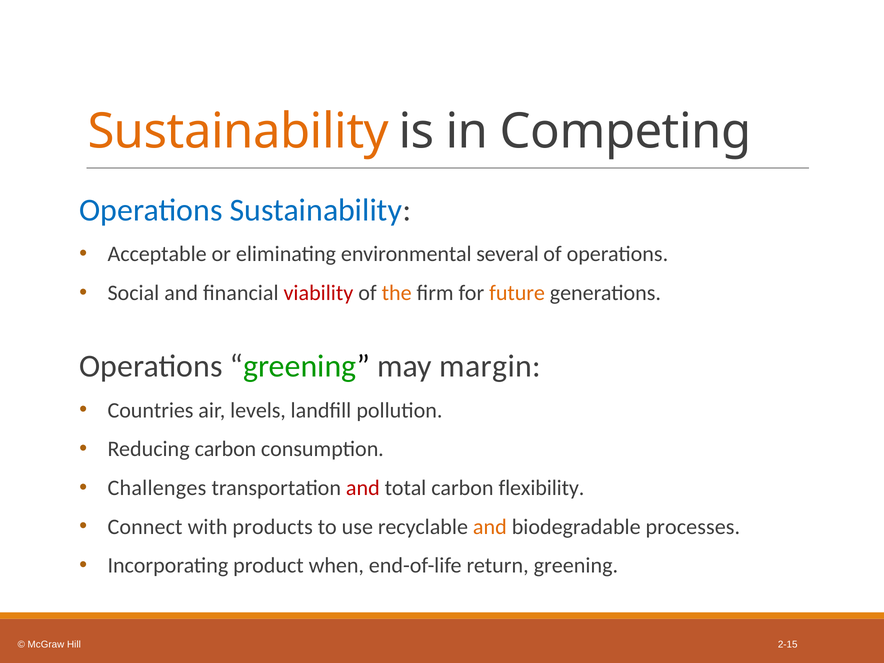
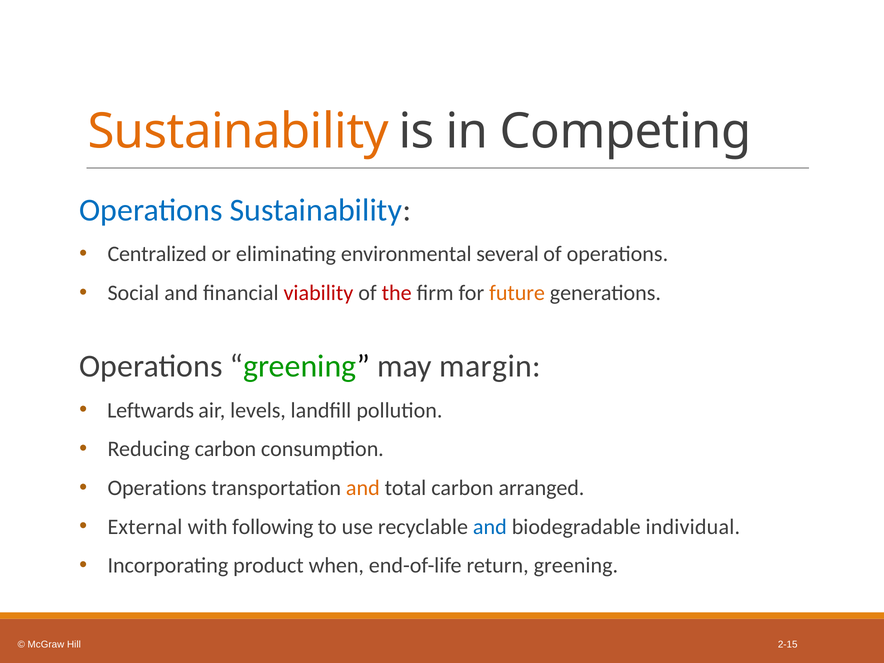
Acceptable: Acceptable -> Centralized (157, 254)
the colour: orange -> red (397, 293)
Countries: Countries -> Leftwards (151, 410)
Challenges: Challenges -> Operations (157, 488)
and colour: red -> orange (363, 488)
flexibility: flexibility -> arranged (541, 488)
Connect: Connect -> External (145, 527)
products: products -> following (273, 527)
and colour: orange -> blue (490, 527)
processes: processes -> individual (693, 527)
